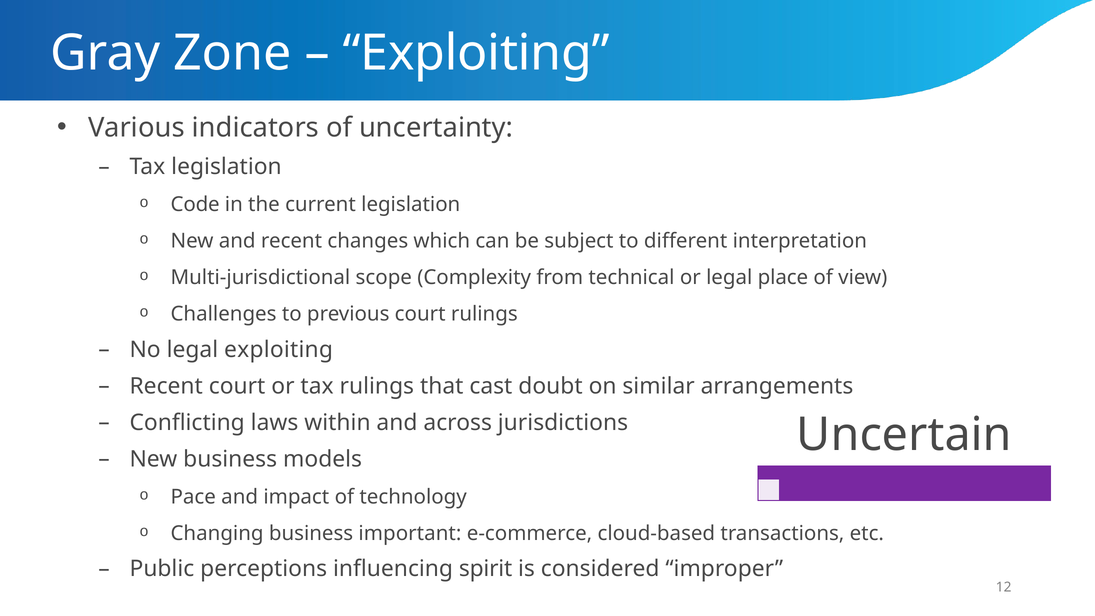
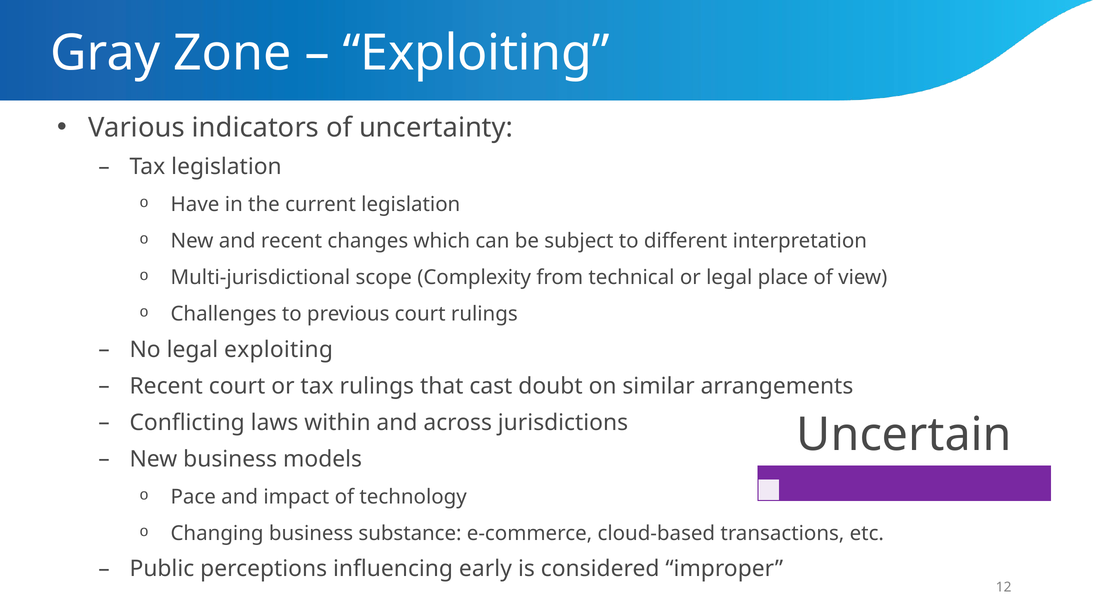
Code: Code -> Have (195, 205)
important: important -> substance (410, 533)
spirit: spirit -> early (485, 569)
